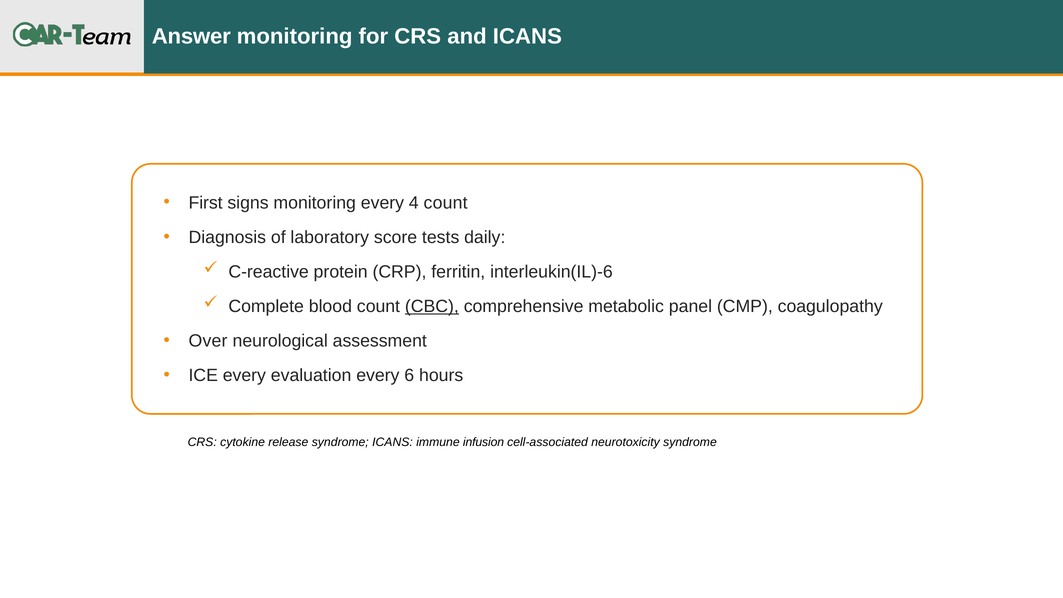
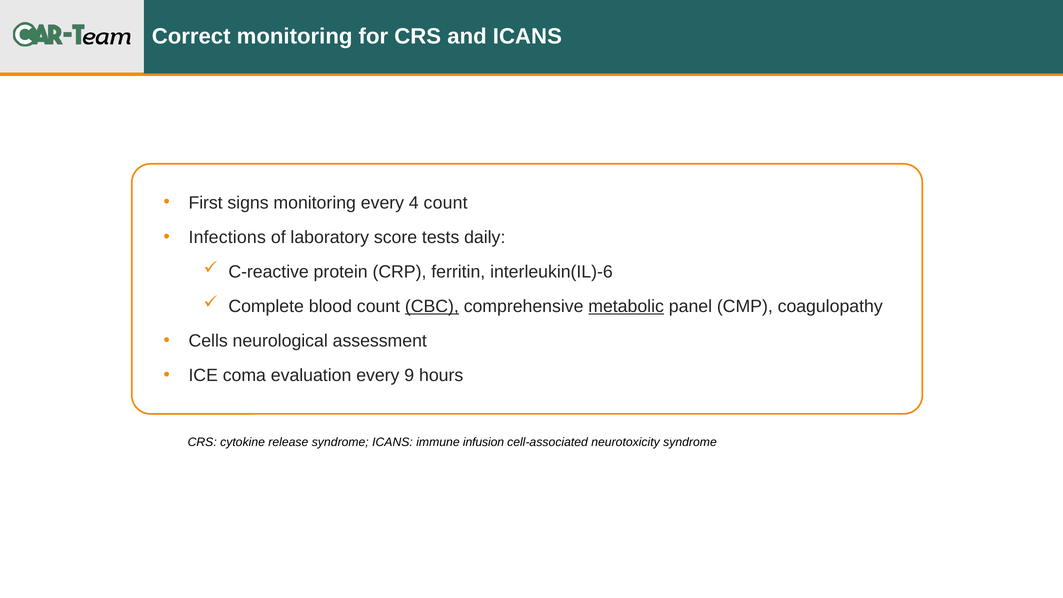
Answer: Answer -> Correct (191, 37)
Diagnosis: Diagnosis -> Infections (227, 237)
metabolic underline: none -> present (626, 306)
Over: Over -> Cells (208, 341)
ICE every: every -> coma (244, 375)
6: 6 -> 9 (409, 375)
